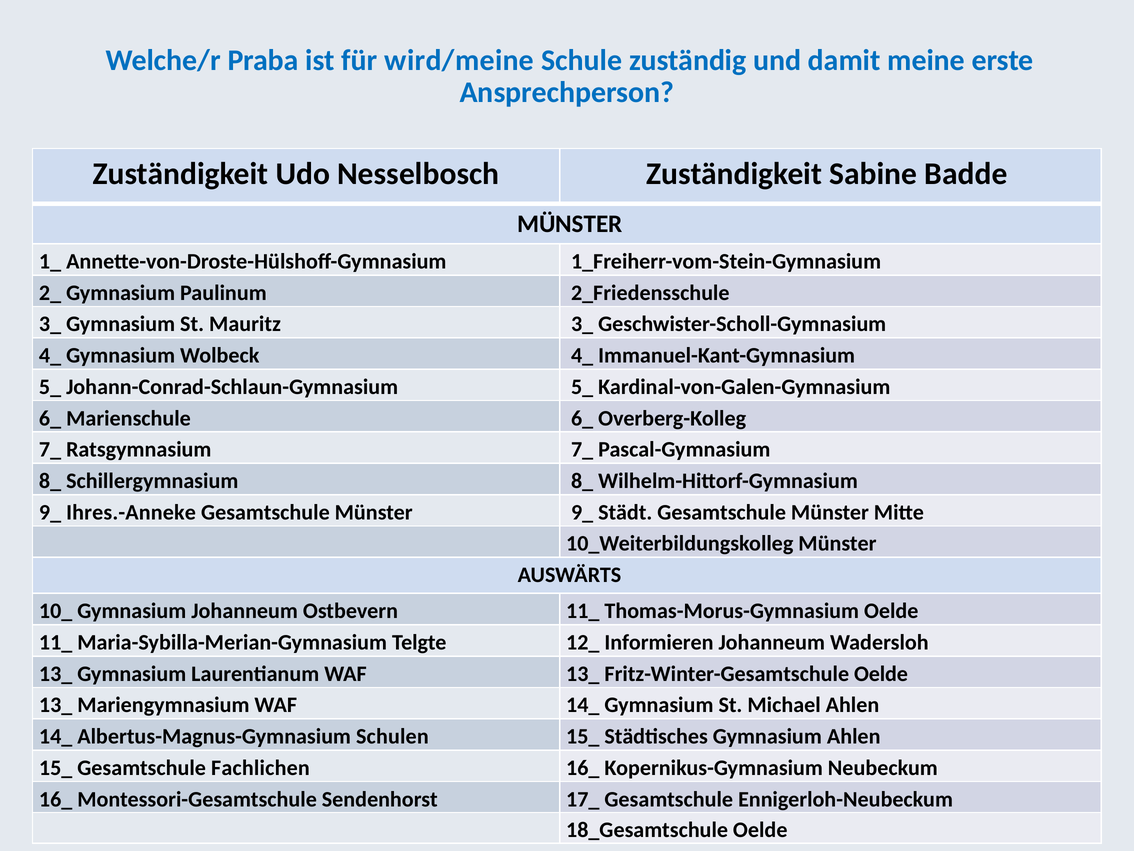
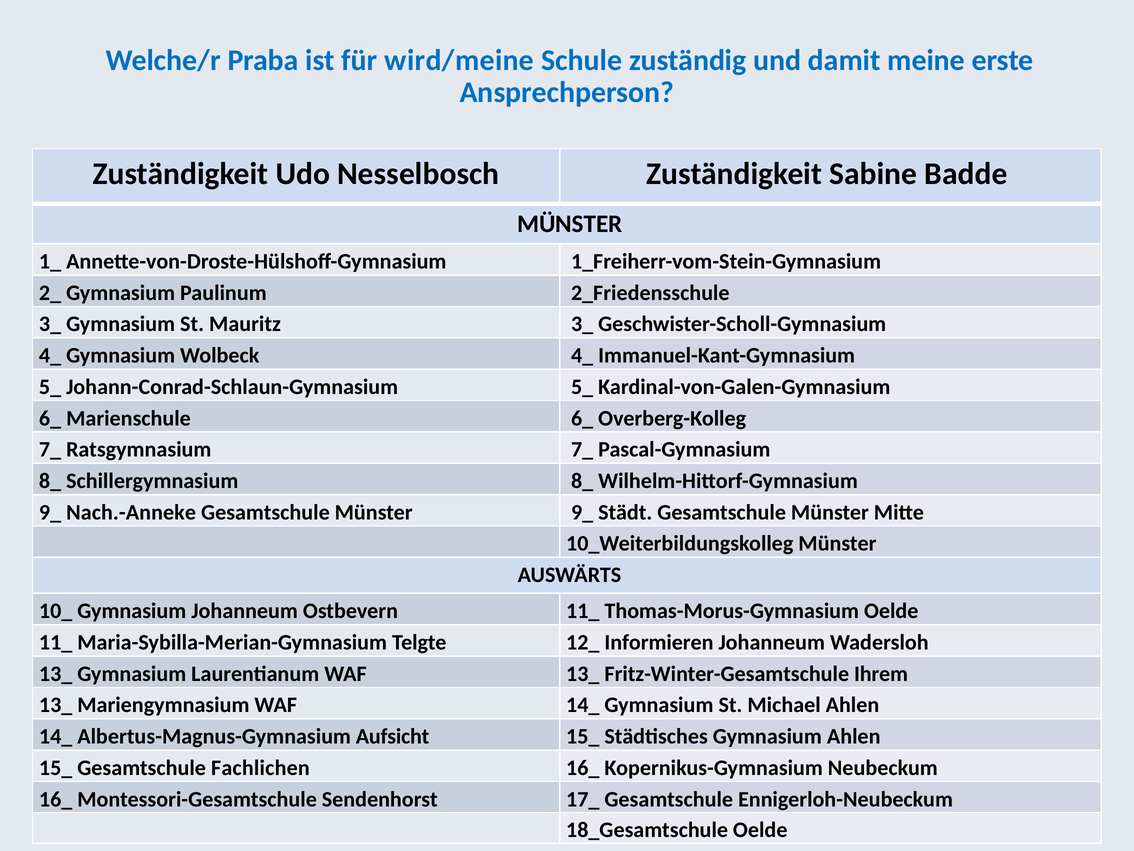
Ihres.-Anneke: Ihres.-Anneke -> Nach.-Anneke (131, 512)
Fritz-Winter-Gesamtschule Oelde: Oelde -> Ihrem (881, 673)
Schulen: Schulen -> Aufsicht (393, 736)
